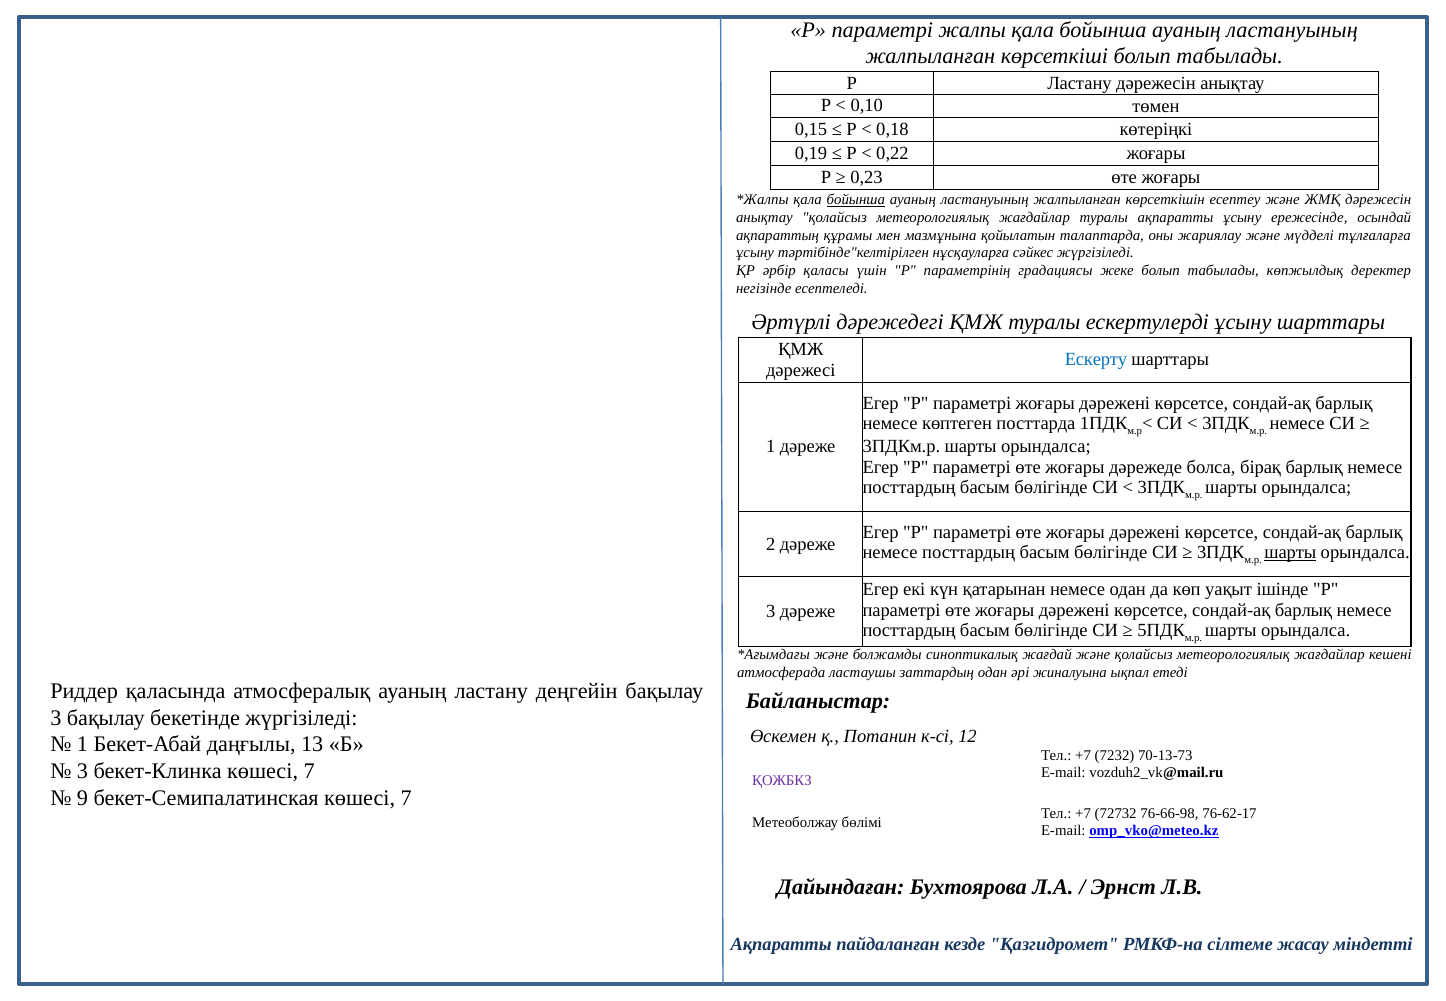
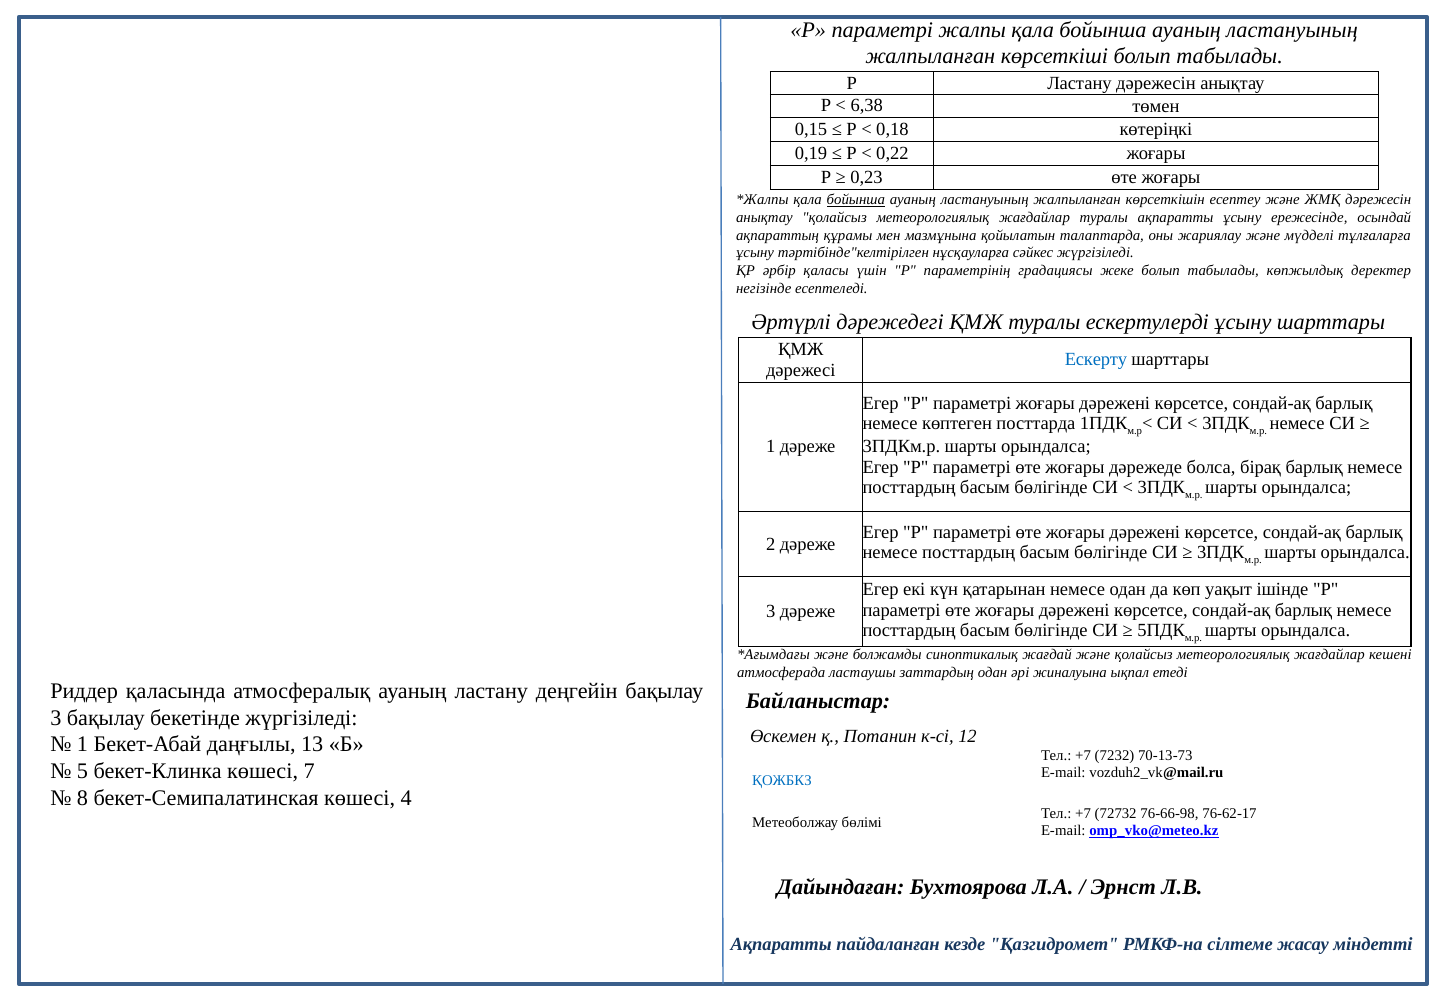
0,10: 0,10 -> 6,38 (867, 106)
шарты underline: present -> none (1290, 553)
3: 3 -> 5 (83, 771)
ҚОЖБКЗ colour: purple -> blue (782, 781)
9: 9 -> 8 (83, 798)
бекет-Семипалатинская көшесі 7: 7 -> 4 (406, 798)
